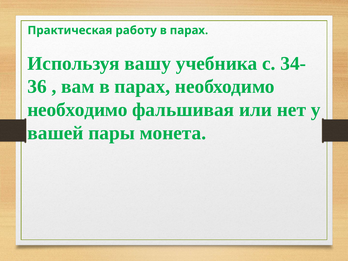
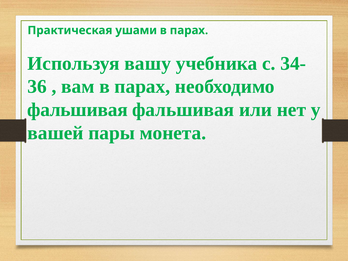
работу: работу -> ушами (136, 30)
необходимо: необходимо -> фальшивая (77, 110)
